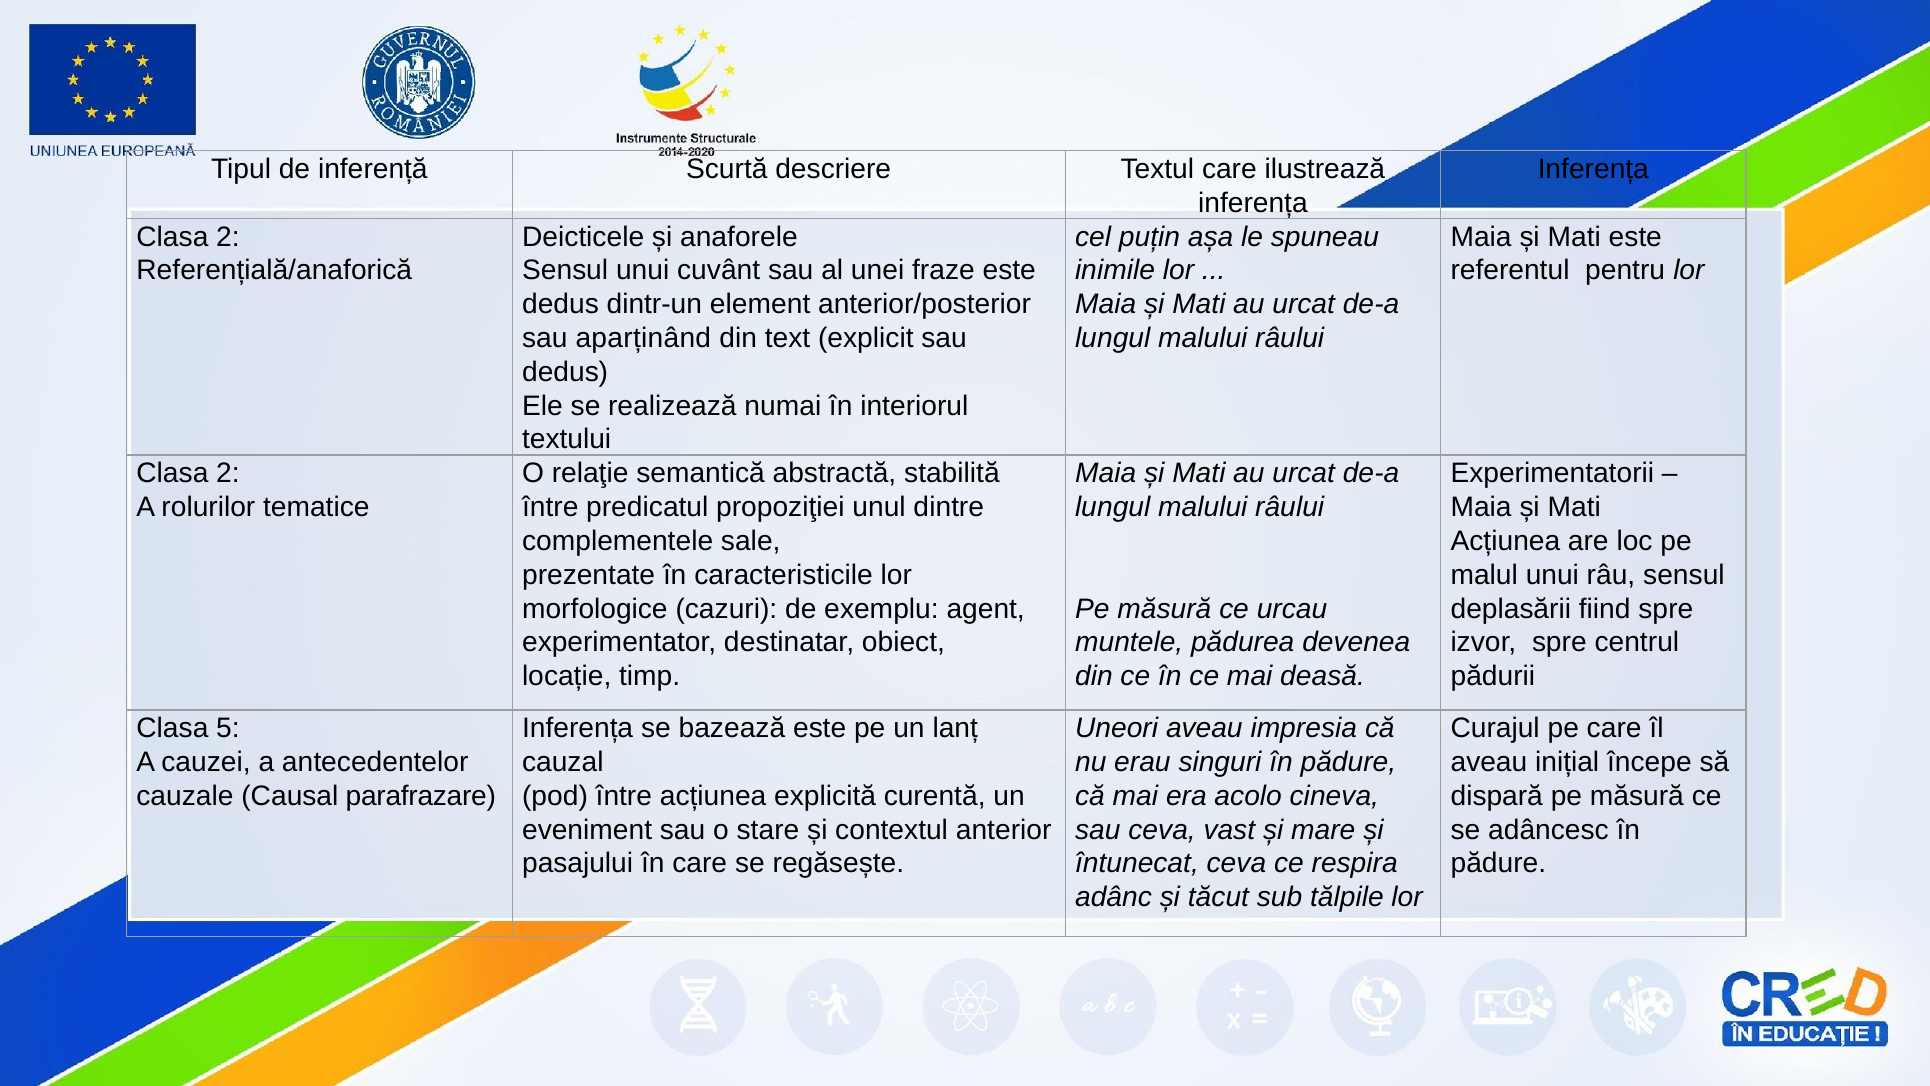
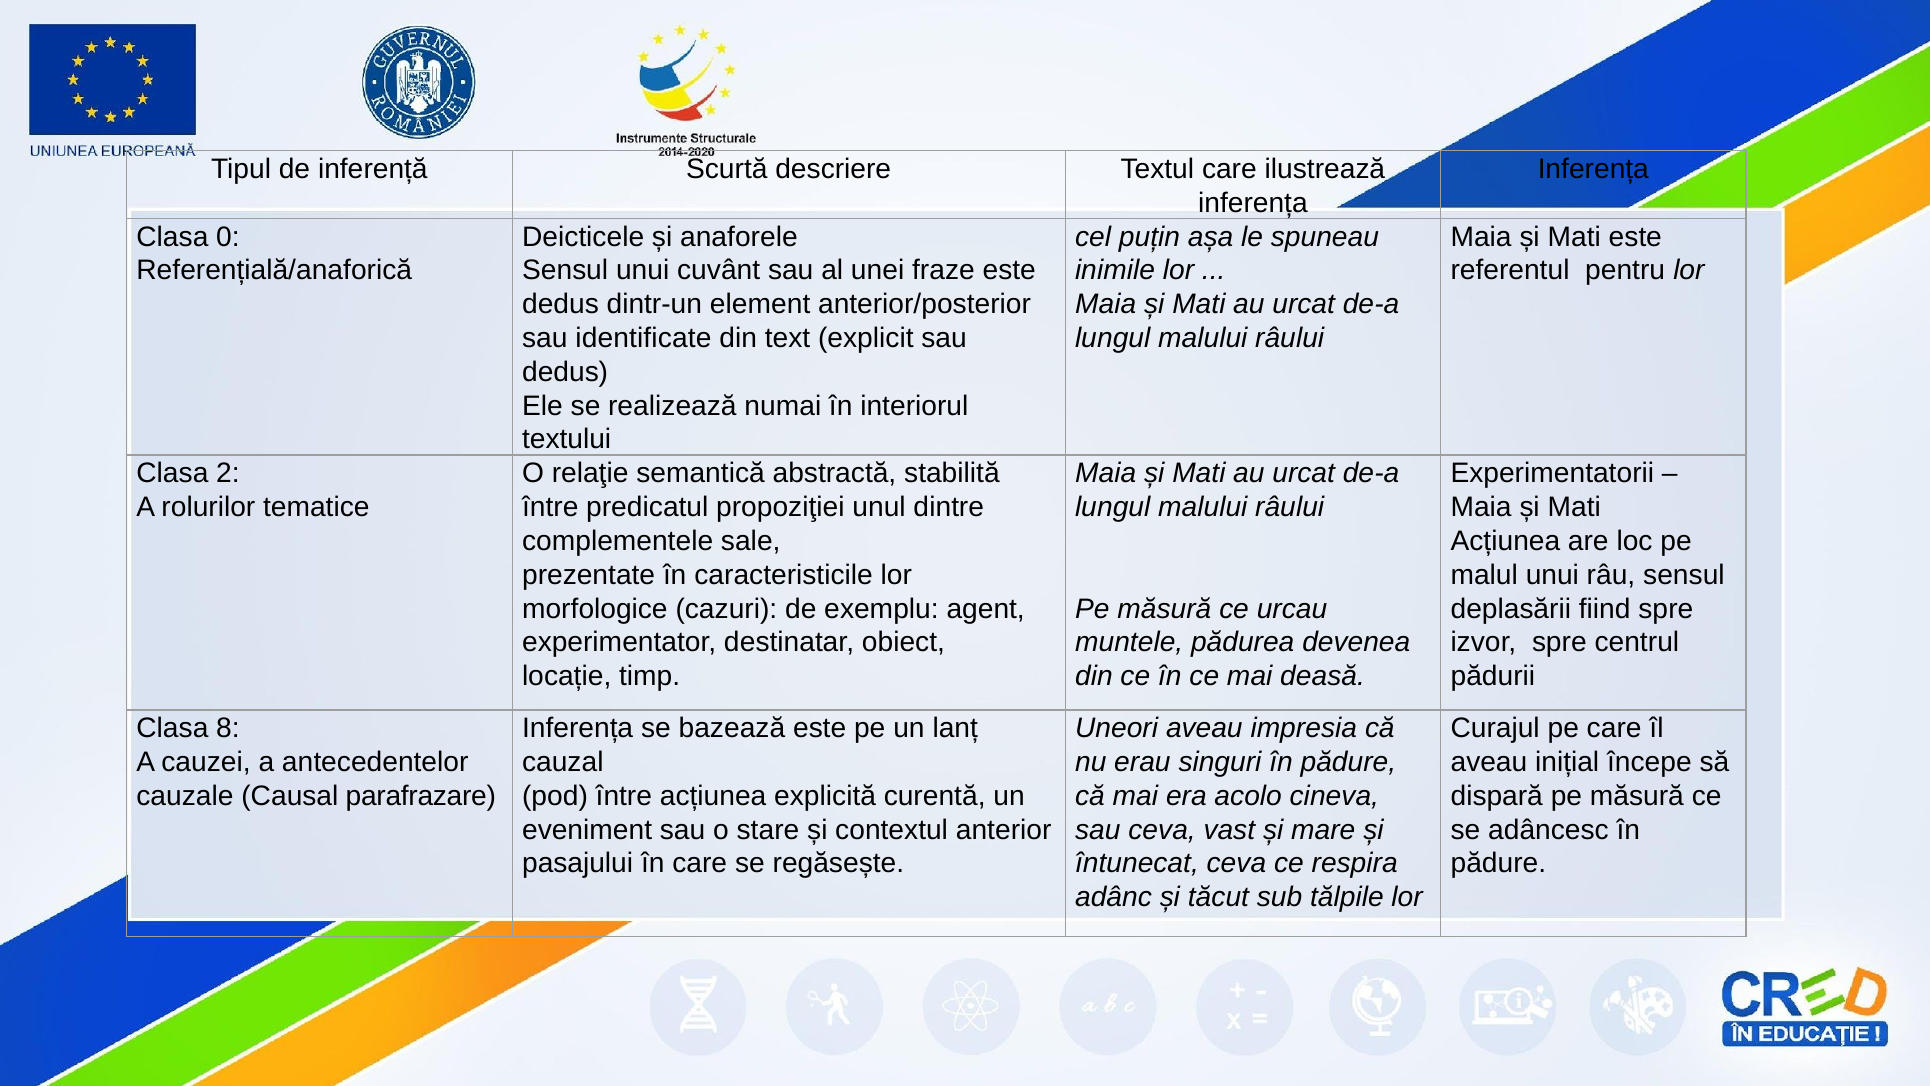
2: 2 -> 0 (228, 237)
aparținând: aparținând -> identificate (643, 338)
5: 5 -> 8 (228, 728)
